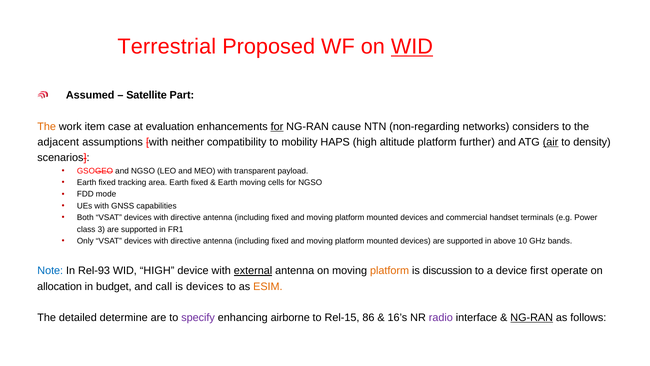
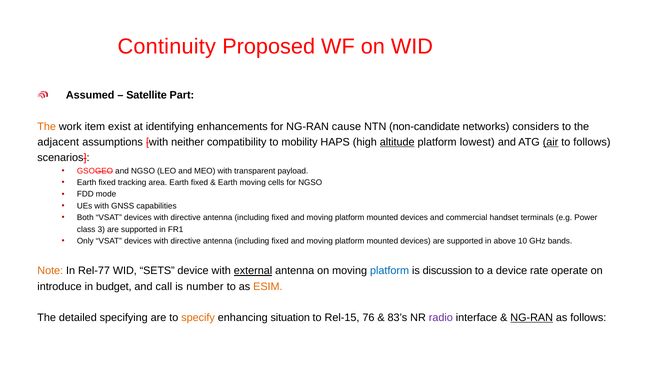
Terrestrial: Terrestrial -> Continuity (167, 47)
WID underline: present -> none (412, 47)
case: case -> exist (119, 126)
evaluation: evaluation -> identifying (170, 126)
for underline: present -> none (277, 126)
non-regarding: non-regarding -> non-candidate (425, 126)
altitude underline: none -> present (397, 142)
further: further -> lowest (477, 142)
to density: density -> follows (592, 142)
Note colour: blue -> orange (50, 271)
Rel-93: Rel-93 -> Rel-77 (94, 271)
WID HIGH: HIGH -> SETS (157, 271)
platform colour: orange -> blue (390, 271)
first: first -> rate (539, 271)
allocation: allocation -> introduce (60, 286)
is devices: devices -> number (205, 286)
determine: determine -> specifying (124, 317)
specify colour: purple -> orange (198, 317)
airborne: airborne -> situation (290, 317)
86: 86 -> 76 (368, 317)
16’s: 16’s -> 83’s (397, 317)
